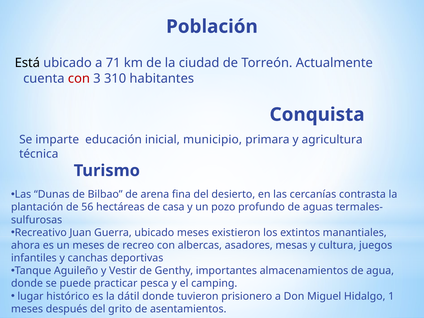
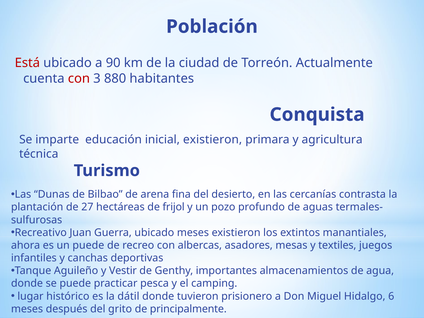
Está colour: black -> red (27, 63)
71: 71 -> 90 (113, 63)
310: 310 -> 880 (115, 78)
inicial municipio: municipio -> existieron (213, 140)
56: 56 -> 27 (87, 207)
casa: casa -> frijol (174, 207)
un meses: meses -> puede (88, 245)
cultura: cultura -> textiles (337, 245)
1: 1 -> 6 (391, 296)
asentamientos: asentamientos -> principalmente (188, 309)
